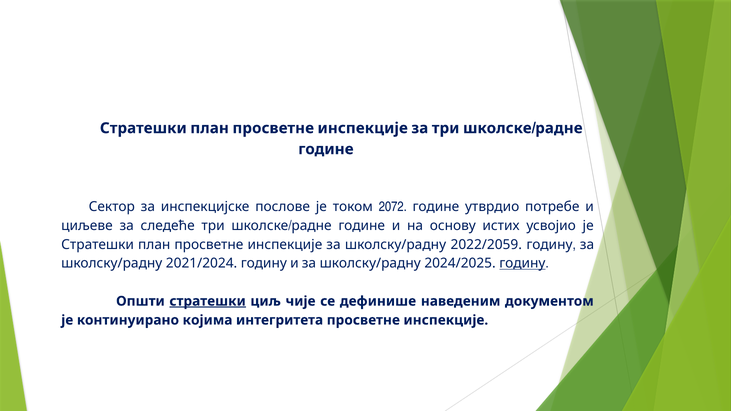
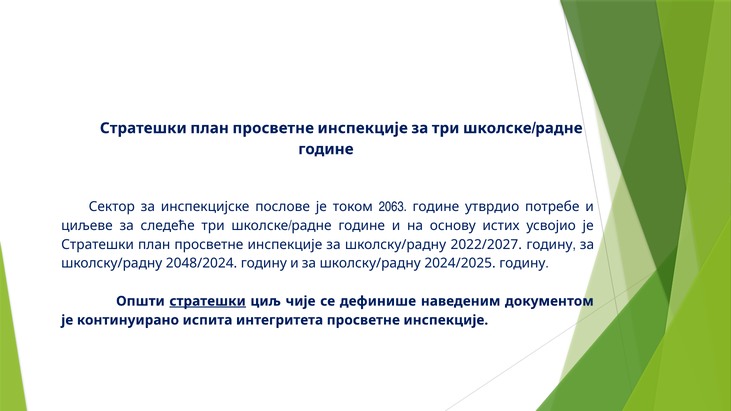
2072: 2072 -> 2063 (393, 207)
2022/2059: 2022/2059 -> 2022/2027 (486, 245)
2021/2024: 2021/2024 -> 2048/2024 (202, 264)
годину underline: present -> none (522, 264)
којима: којима -> испита (207, 320)
